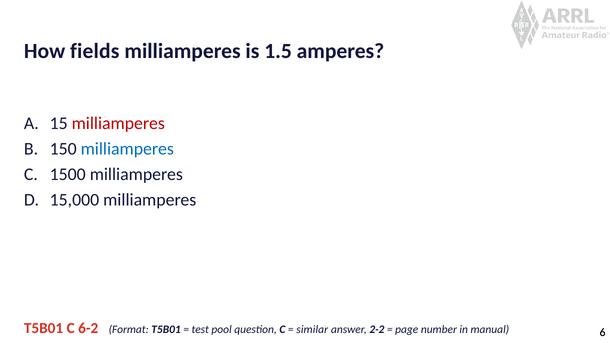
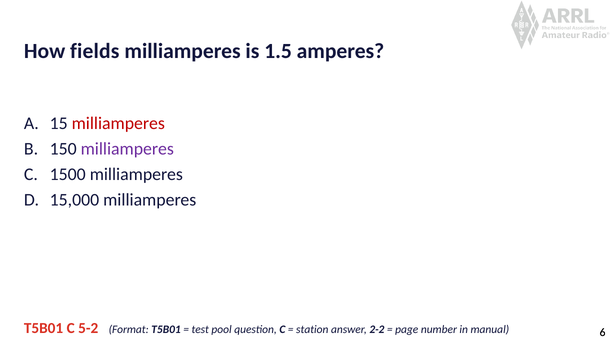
milliamperes colour: blue -> purple (127, 149)
6-2: 6-2 -> 5-2 (88, 329)
similar: similar -> station (312, 330)
